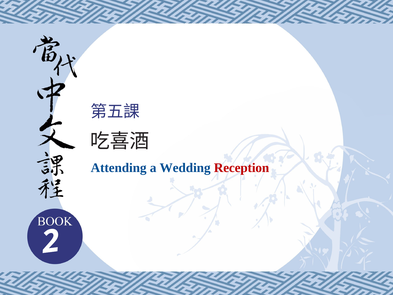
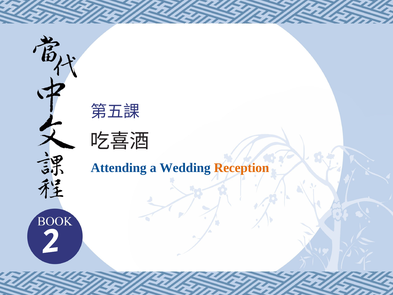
Reception colour: red -> orange (242, 168)
